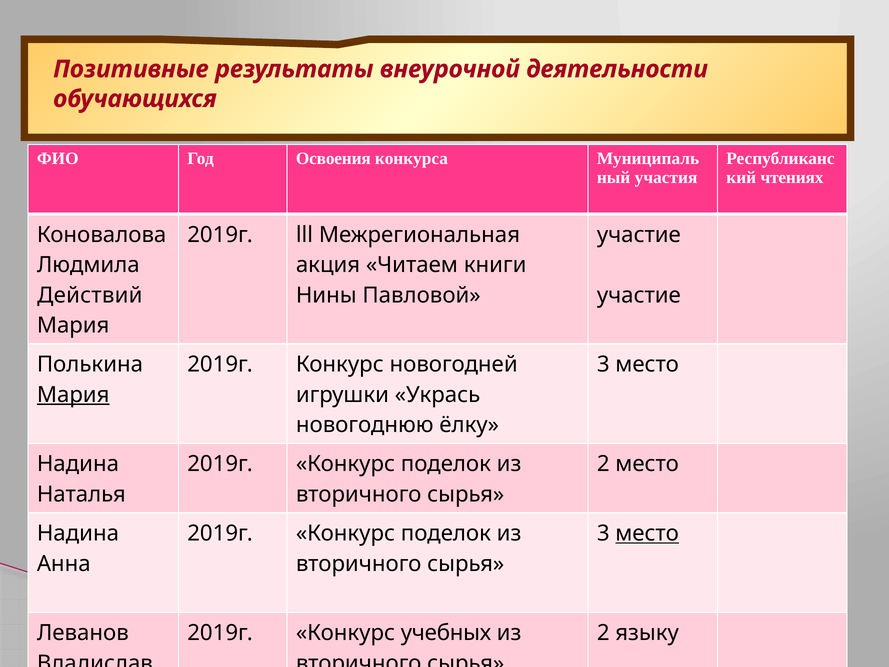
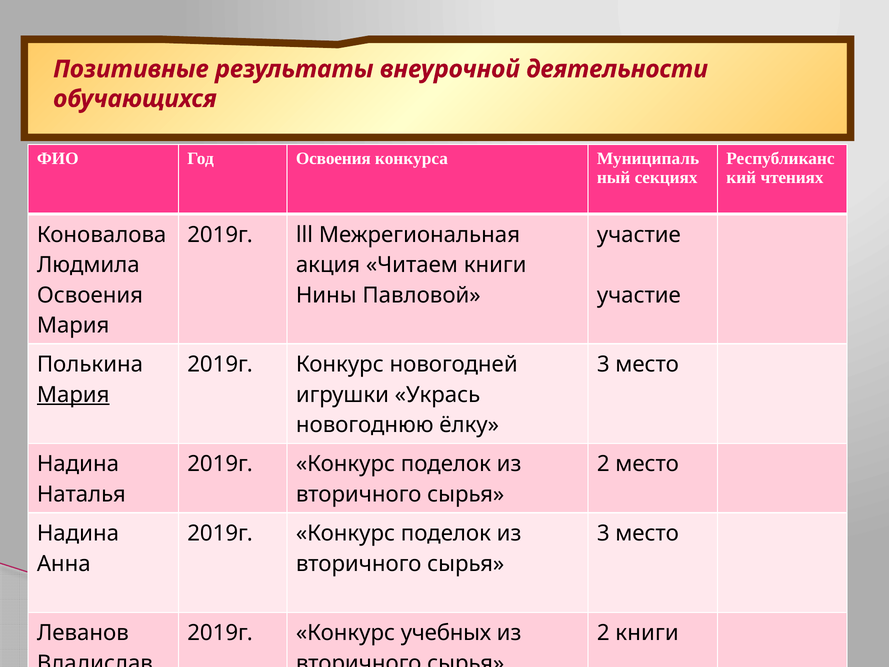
участия: участия -> секциях (666, 178)
Действий: Действий -> Освоения (90, 295)
место underline: present -> none (647, 533)
2 языку: языку -> книги (647, 633)
